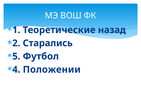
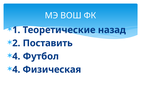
Старались: Старались -> Поставить (48, 43)
5: 5 -> 4 (16, 56)
Положении: Положении -> Физическая (52, 69)
